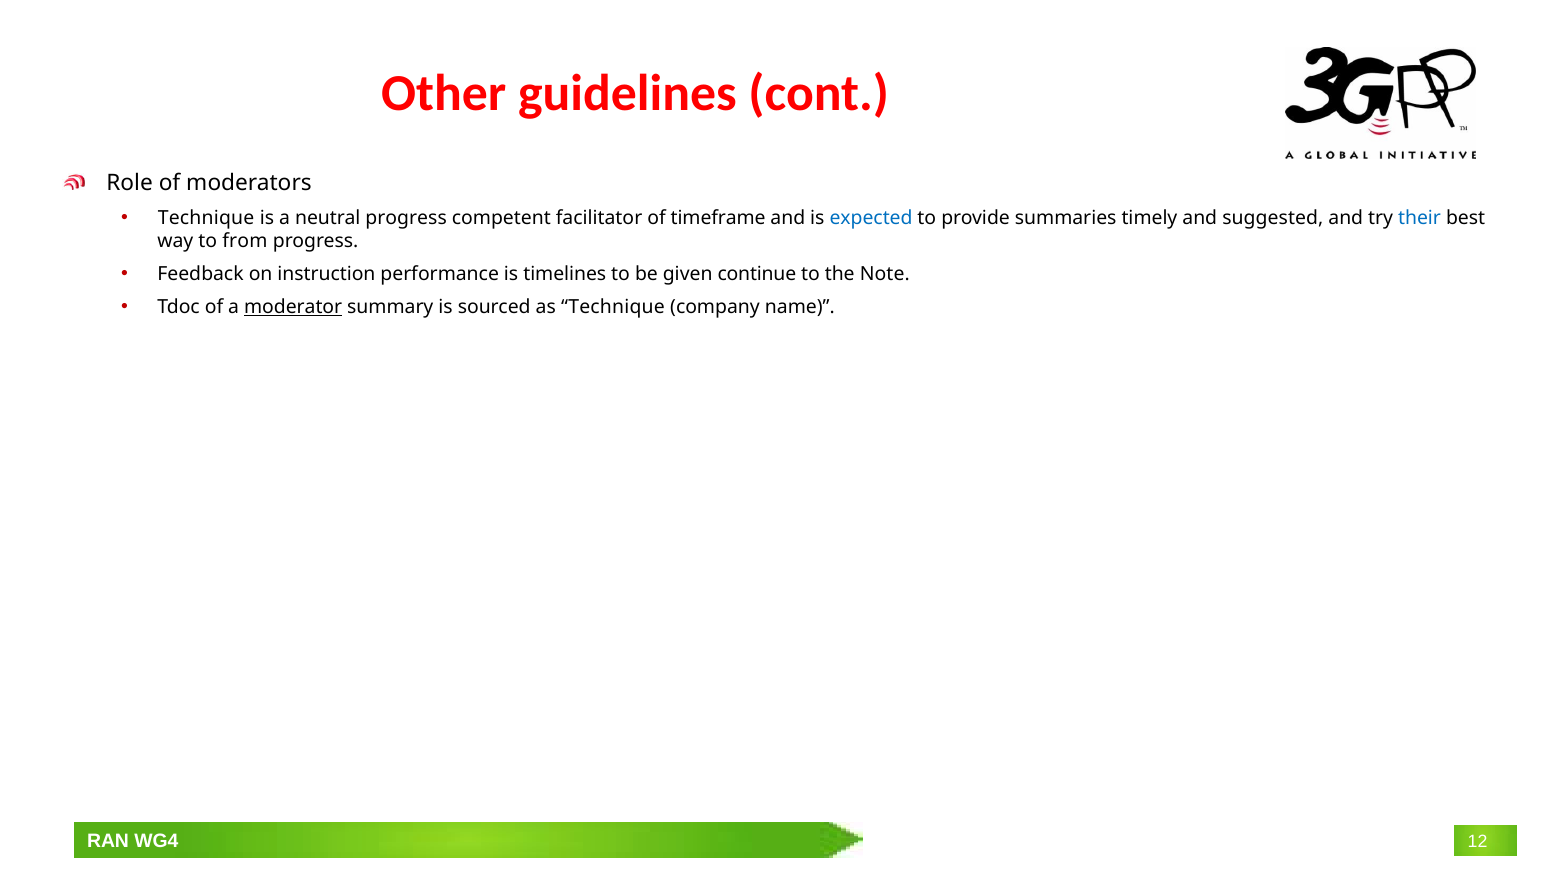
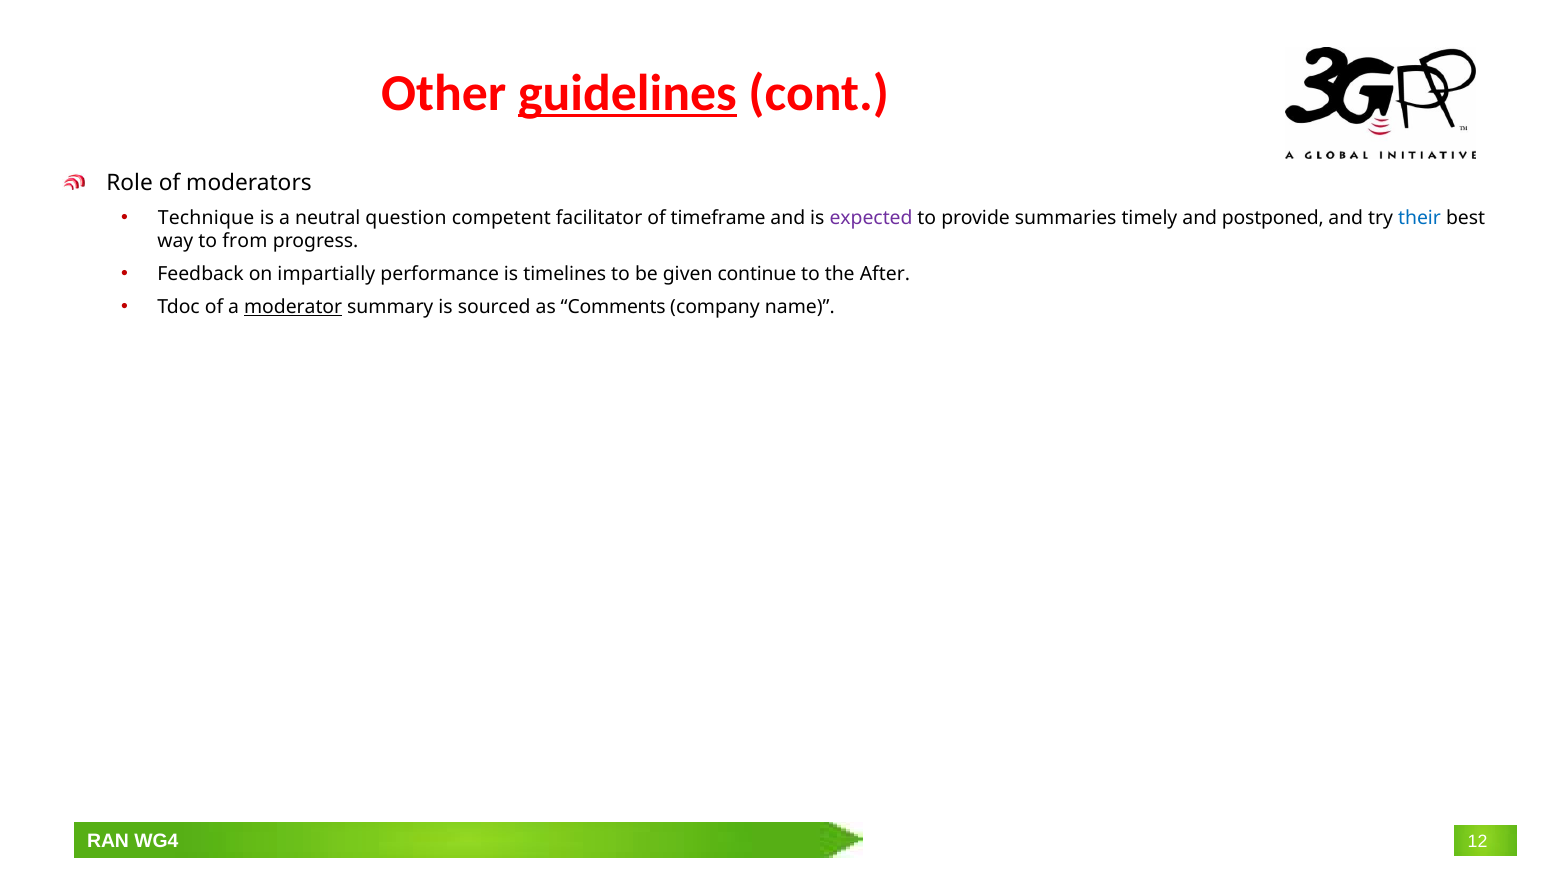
guidelines underline: none -> present (627, 93)
neutral progress: progress -> question (406, 218)
expected colour: blue -> purple (871, 218)
suggested: suggested -> postponed (1273, 218)
instruction: instruction -> impartially (326, 274)
Note: Note -> After (885, 274)
as Technique: Technique -> Comments (613, 307)
